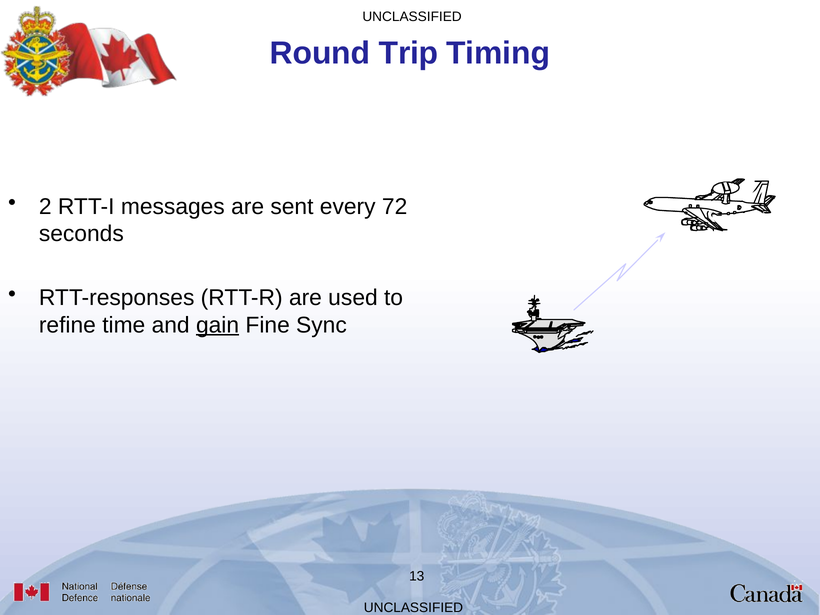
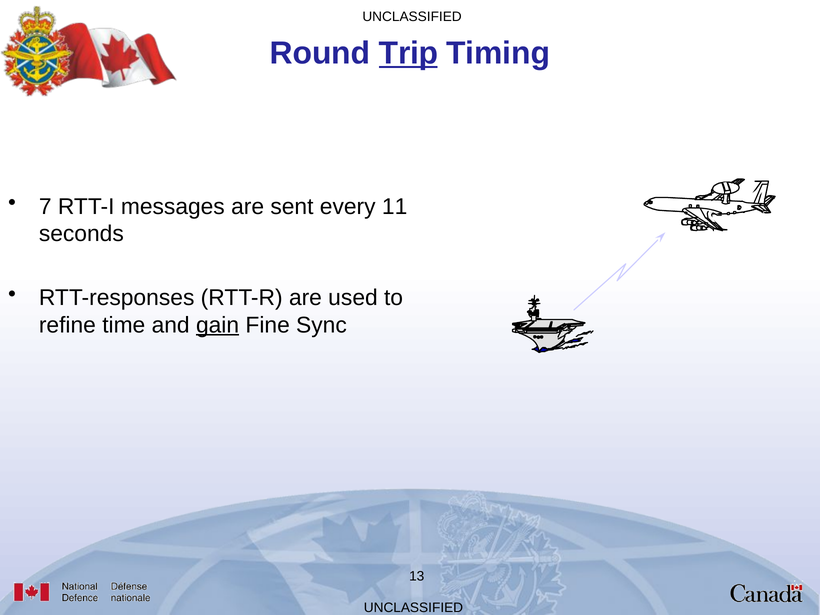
Trip underline: none -> present (409, 53)
2: 2 -> 7 (45, 206)
72: 72 -> 11 (395, 206)
